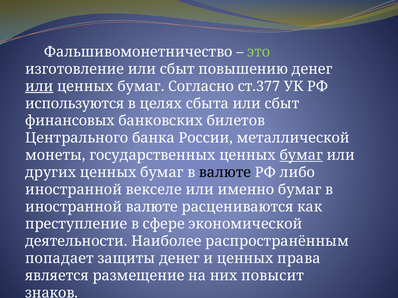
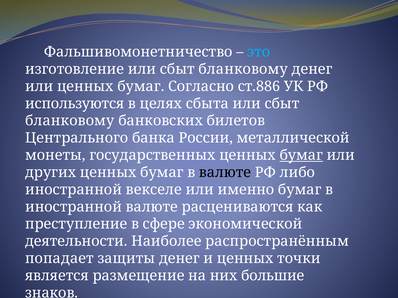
это colour: light green -> light blue (259, 52)
изготовление или сбыт повышению: повышению -> бланковому (243, 69)
или underline: present -> none (39, 86)
ст.377: ст.377 -> ст.886 (259, 86)
финансовых: финансовых -> бланковому (70, 121)
права: права -> точки (299, 259)
повысит: повысит -> большие (273, 276)
